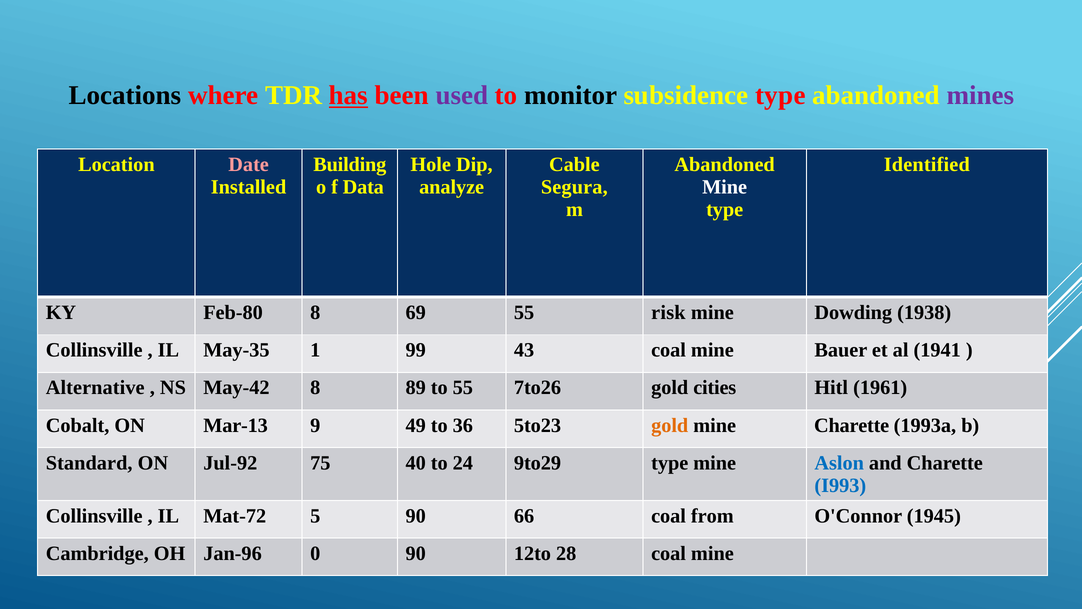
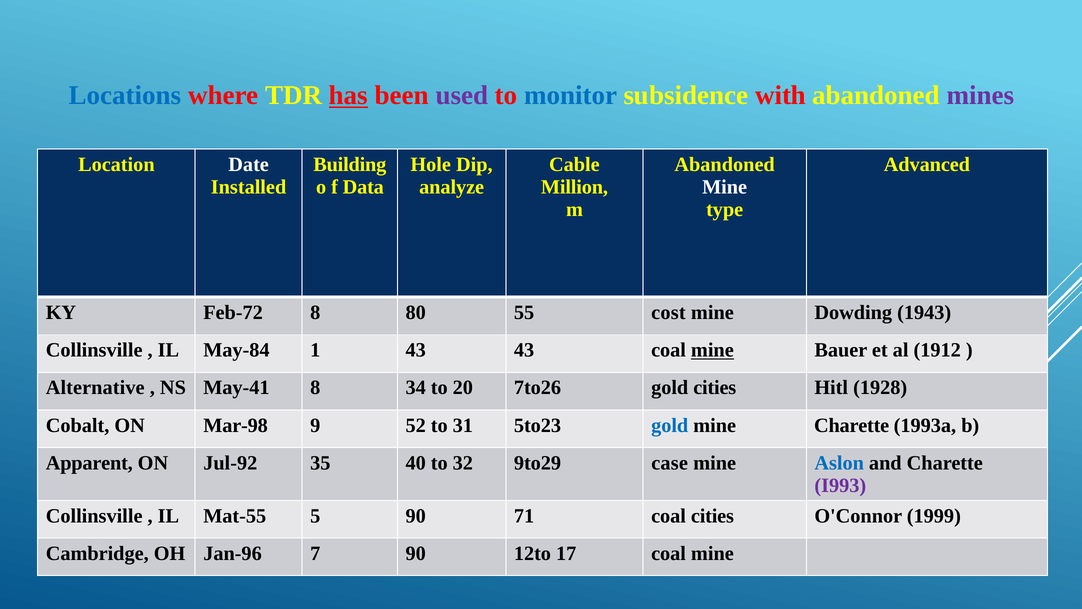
Locations colour: black -> blue (125, 95)
monitor colour: black -> blue (571, 95)
subsidence type: type -> with (781, 95)
Date colour: pink -> white (249, 164)
Identified: Identified -> Advanced (927, 164)
Segura: Segura -> Million (574, 187)
Feb-80: Feb-80 -> Feb-72 (233, 312)
69: 69 -> 80 (416, 312)
risk: risk -> cost (668, 312)
1938: 1938 -> 1943 (924, 312)
May-35: May-35 -> May-84 (236, 350)
1 99: 99 -> 43 (416, 350)
mine underline: none -> present (712, 350)
1941: 1941 -> 1912 (937, 350)
May-42: May-42 -> May-41 (236, 388)
89: 89 -> 34 (416, 388)
to 55: 55 -> 20 (463, 388)
1961: 1961 -> 1928 (880, 388)
Mar-13: Mar-13 -> Mar-98 (236, 425)
49: 49 -> 52 (416, 425)
36: 36 -> 31 (463, 425)
gold colour: orange -> blue (670, 425)
Standard: Standard -> Apparent (89, 463)
75: 75 -> 35 (320, 463)
24: 24 -> 32 (463, 463)
9to29 type: type -> case (670, 463)
I993 colour: blue -> purple (840, 485)
Mat-72: Mat-72 -> Mat-55 (235, 516)
66: 66 -> 71 (524, 516)
coal from: from -> cities (712, 516)
1945: 1945 -> 1999 (934, 516)
0: 0 -> 7 (315, 553)
28: 28 -> 17 (566, 553)
